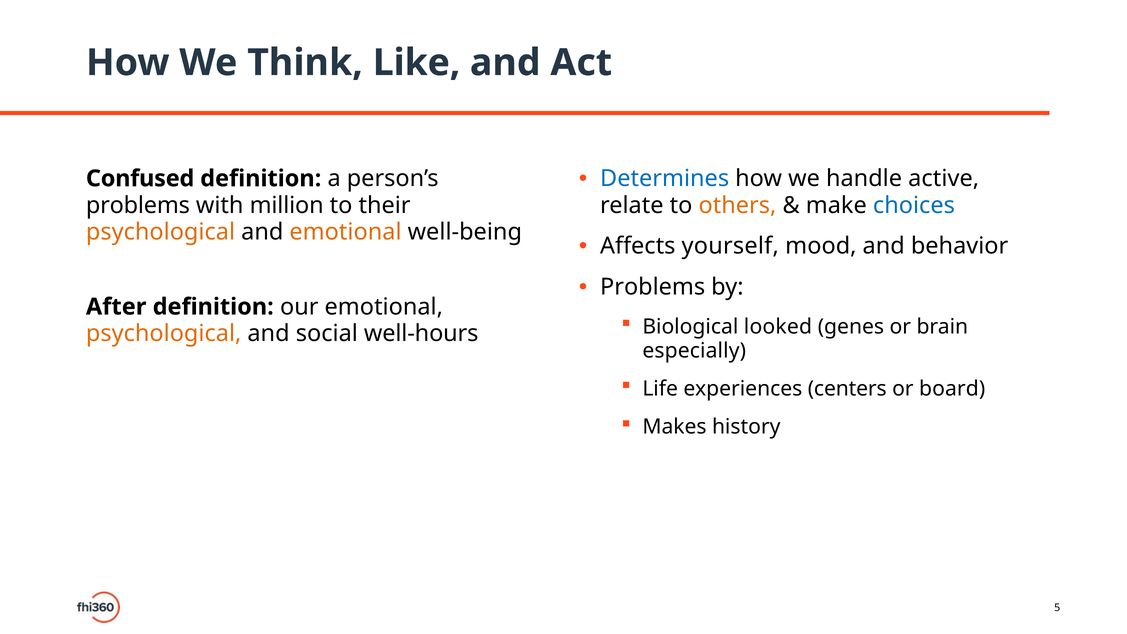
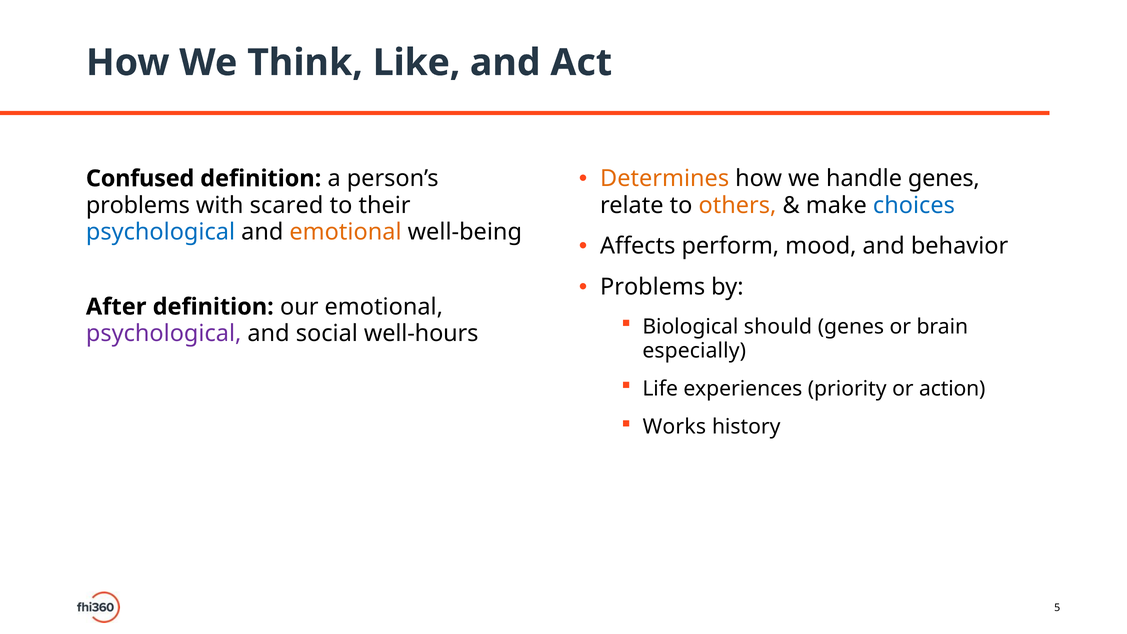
Determines colour: blue -> orange (665, 178)
handle active: active -> genes (944, 178)
million: million -> scared (287, 205)
psychological colour: orange -> blue (160, 232)
yourself: yourself -> perform (730, 246)
looked: looked -> should (778, 326)
psychological colour: orange -> purple (164, 334)
centers: centers -> priority (847, 389)
board: board -> action (952, 389)
Makes: Makes -> Works (674, 427)
